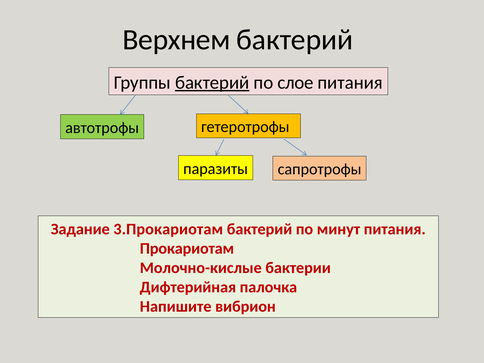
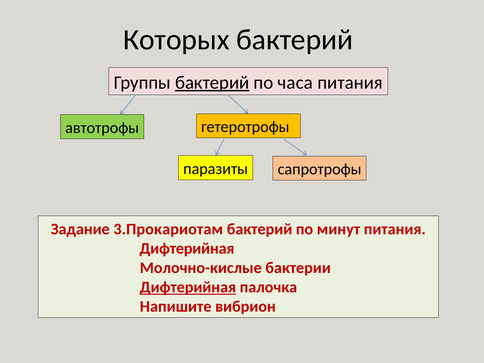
Верхнем: Верхнем -> Которых (176, 40)
слое: слое -> часа (295, 83)
Прокариотам: Прокариотам -> Дифтерийная (187, 249)
Дифтерийная underline: none -> present (188, 287)
